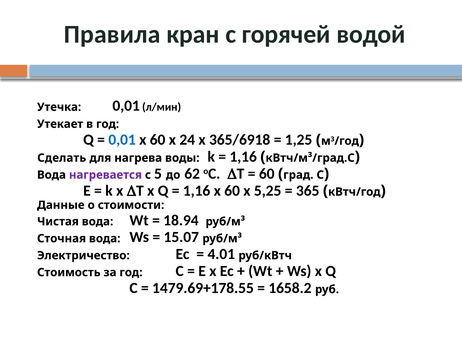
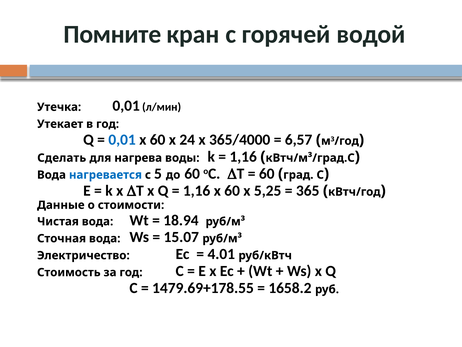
Правила: Правила -> Помните (112, 34)
365/6918: 365/6918 -> 365/4000 (240, 140)
1,25: 1,25 -> 6,57 (299, 140)
нагревается colour: purple -> blue (105, 175)
до 62: 62 -> 60 (192, 173)
